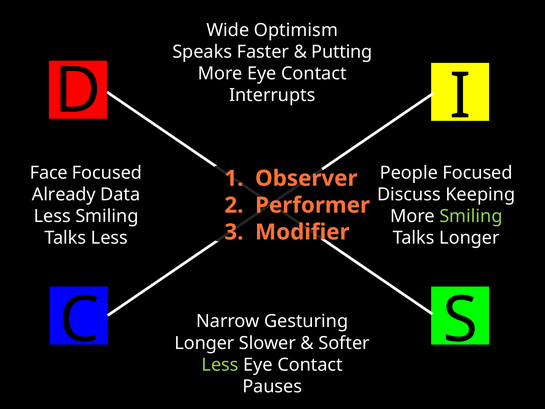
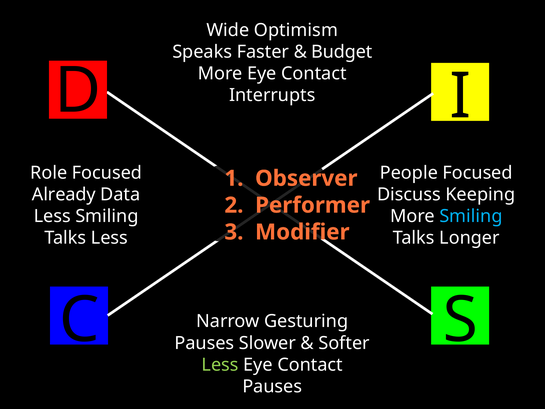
Putting: Putting -> Budget (342, 52)
Face: Face -> Role (49, 173)
Smiling colour: light green -> light blue (471, 216)
Longer: Longer -> Pauses (204, 343)
